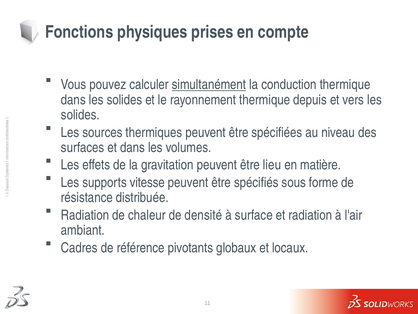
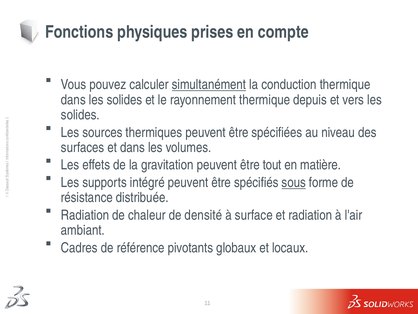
lieu: lieu -> tout (272, 165)
vitesse: vitesse -> intégré (147, 182)
sous underline: none -> present (294, 182)
